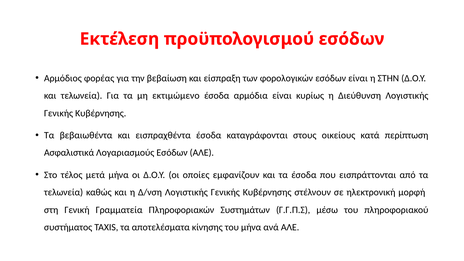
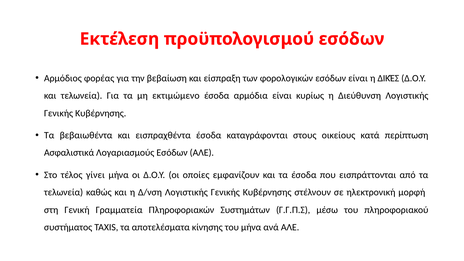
ΣΤΗΝ: ΣΤΗΝ -> ΔΙΚΈΣ (388, 78)
μετά: μετά -> γίνει (95, 175)
